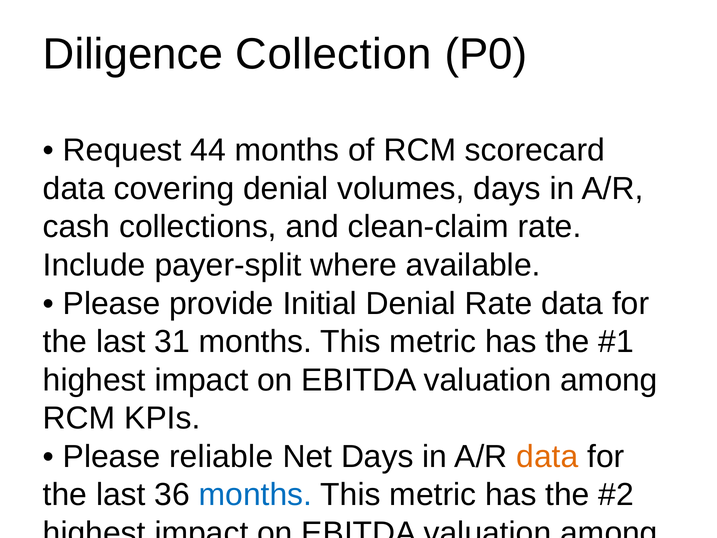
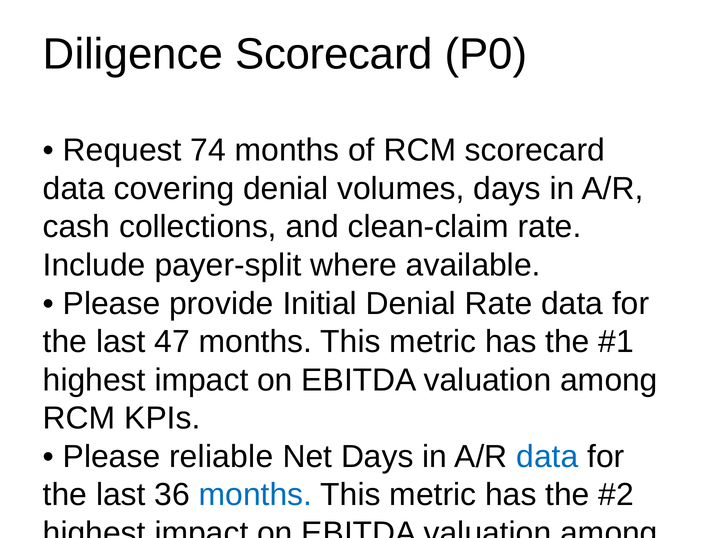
Diligence Collection: Collection -> Scorecard (334, 54)
44: 44 -> 74 (208, 150)
31: 31 -> 47 (172, 342)
data colour: orange -> blue (547, 456)
